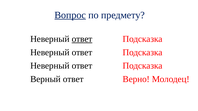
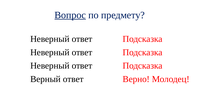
ответ underline: present -> none (82, 39)
